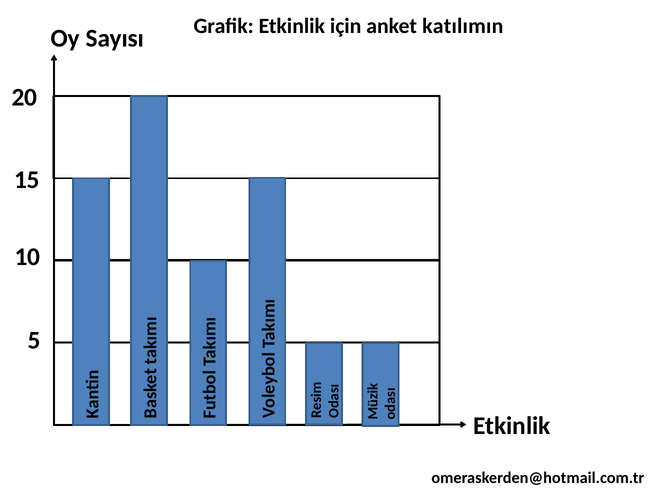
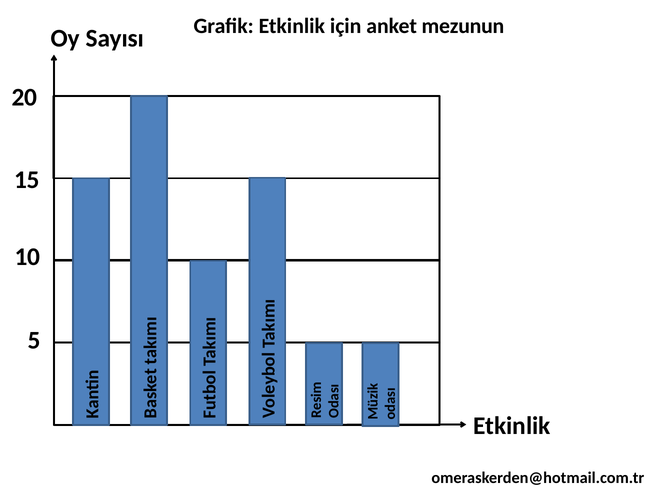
katılımın: katılımın -> mezunun (463, 26)
